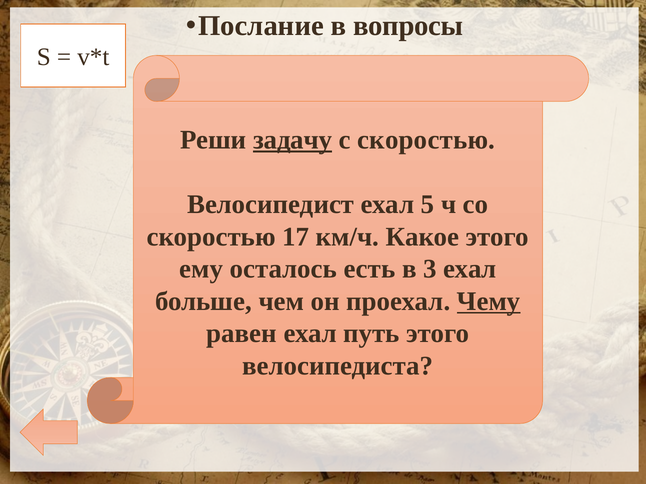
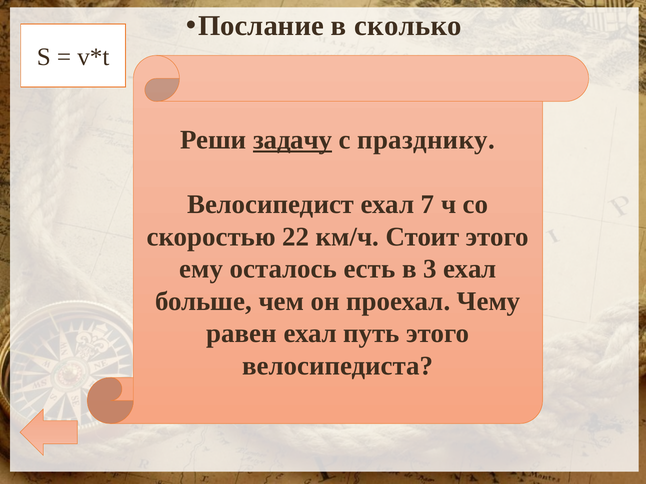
вопросы: вопросы -> сколько (408, 26)
с скоростью: скоростью -> празднику (426, 140)
5: 5 -> 7 (428, 205)
17: 17 -> 22 (296, 237)
Какое: Какое -> Стоит (423, 237)
Чему underline: present -> none (489, 302)
